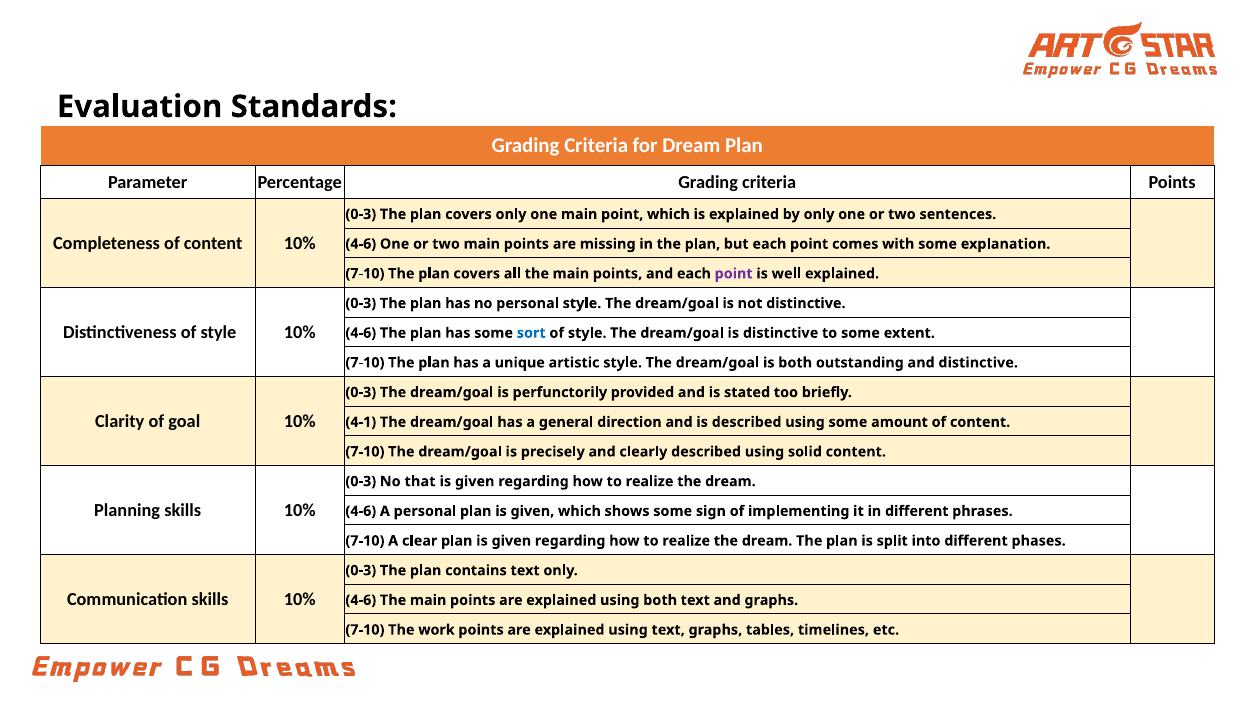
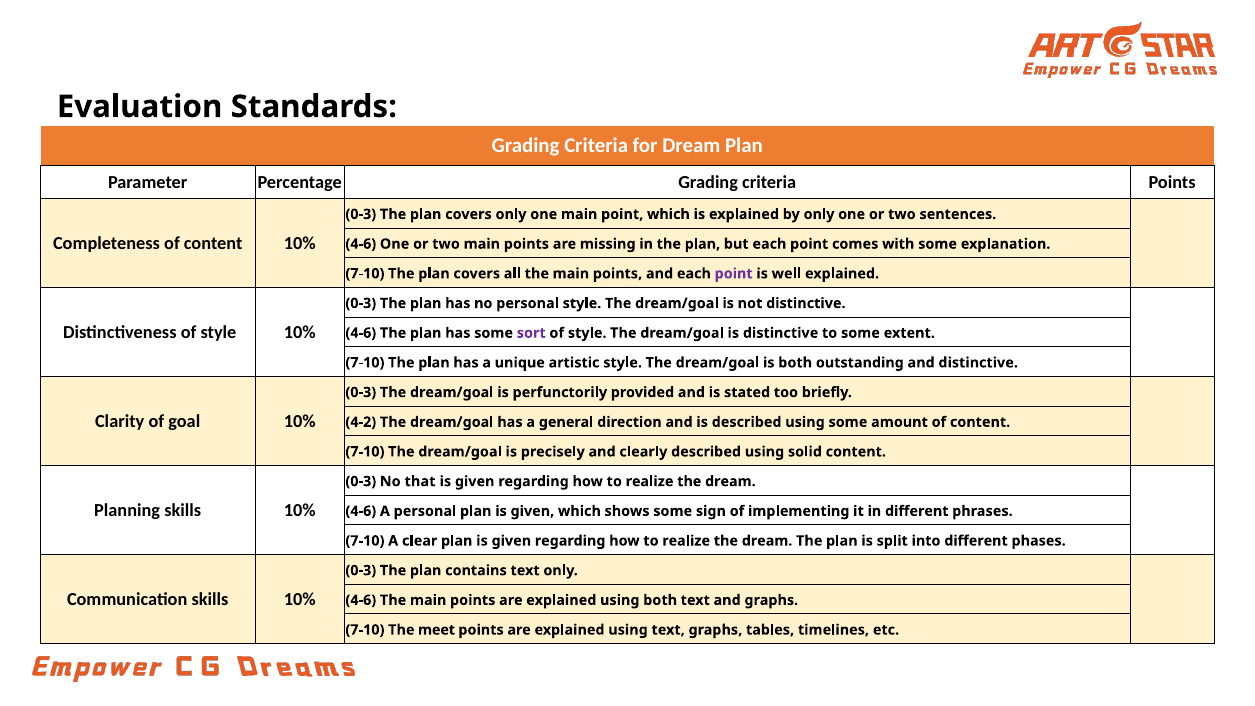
sort colour: blue -> purple (531, 333)
4-1: 4-1 -> 4-2 (361, 422)
work: work -> meet (437, 630)
